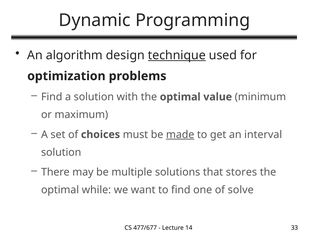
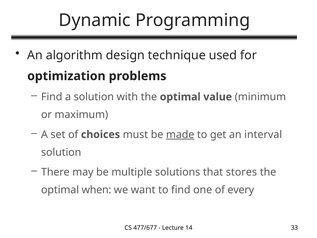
technique underline: present -> none (177, 55)
while: while -> when (97, 190)
solve: solve -> every (241, 190)
